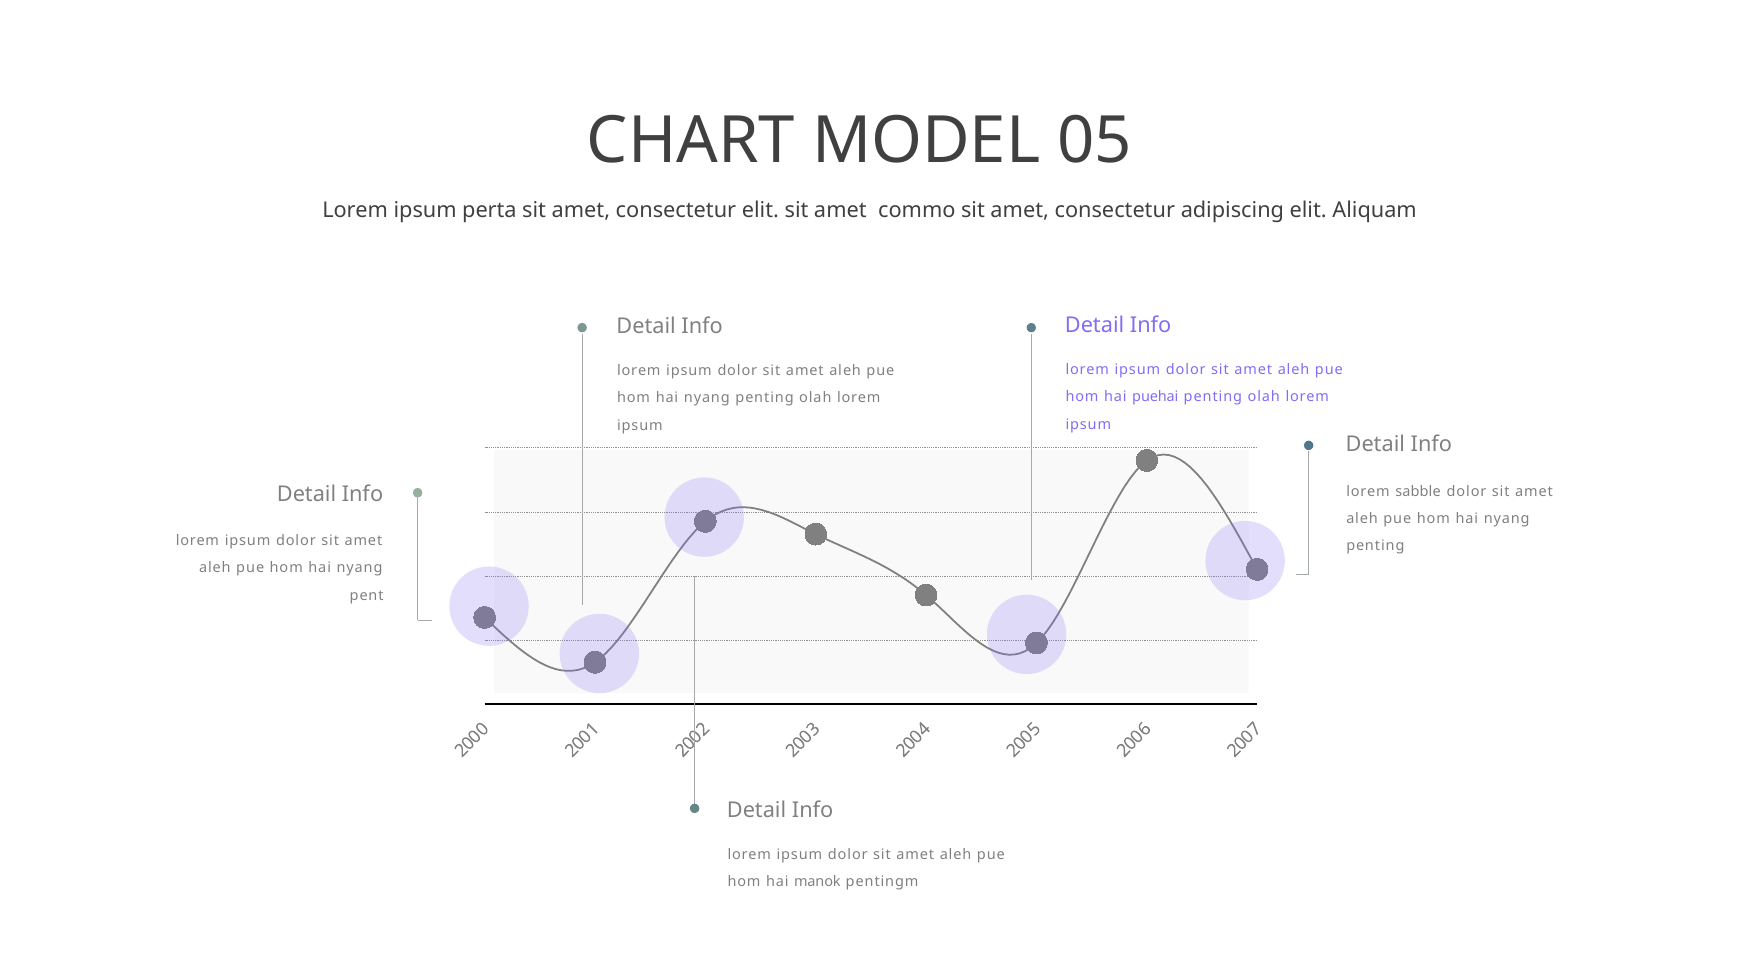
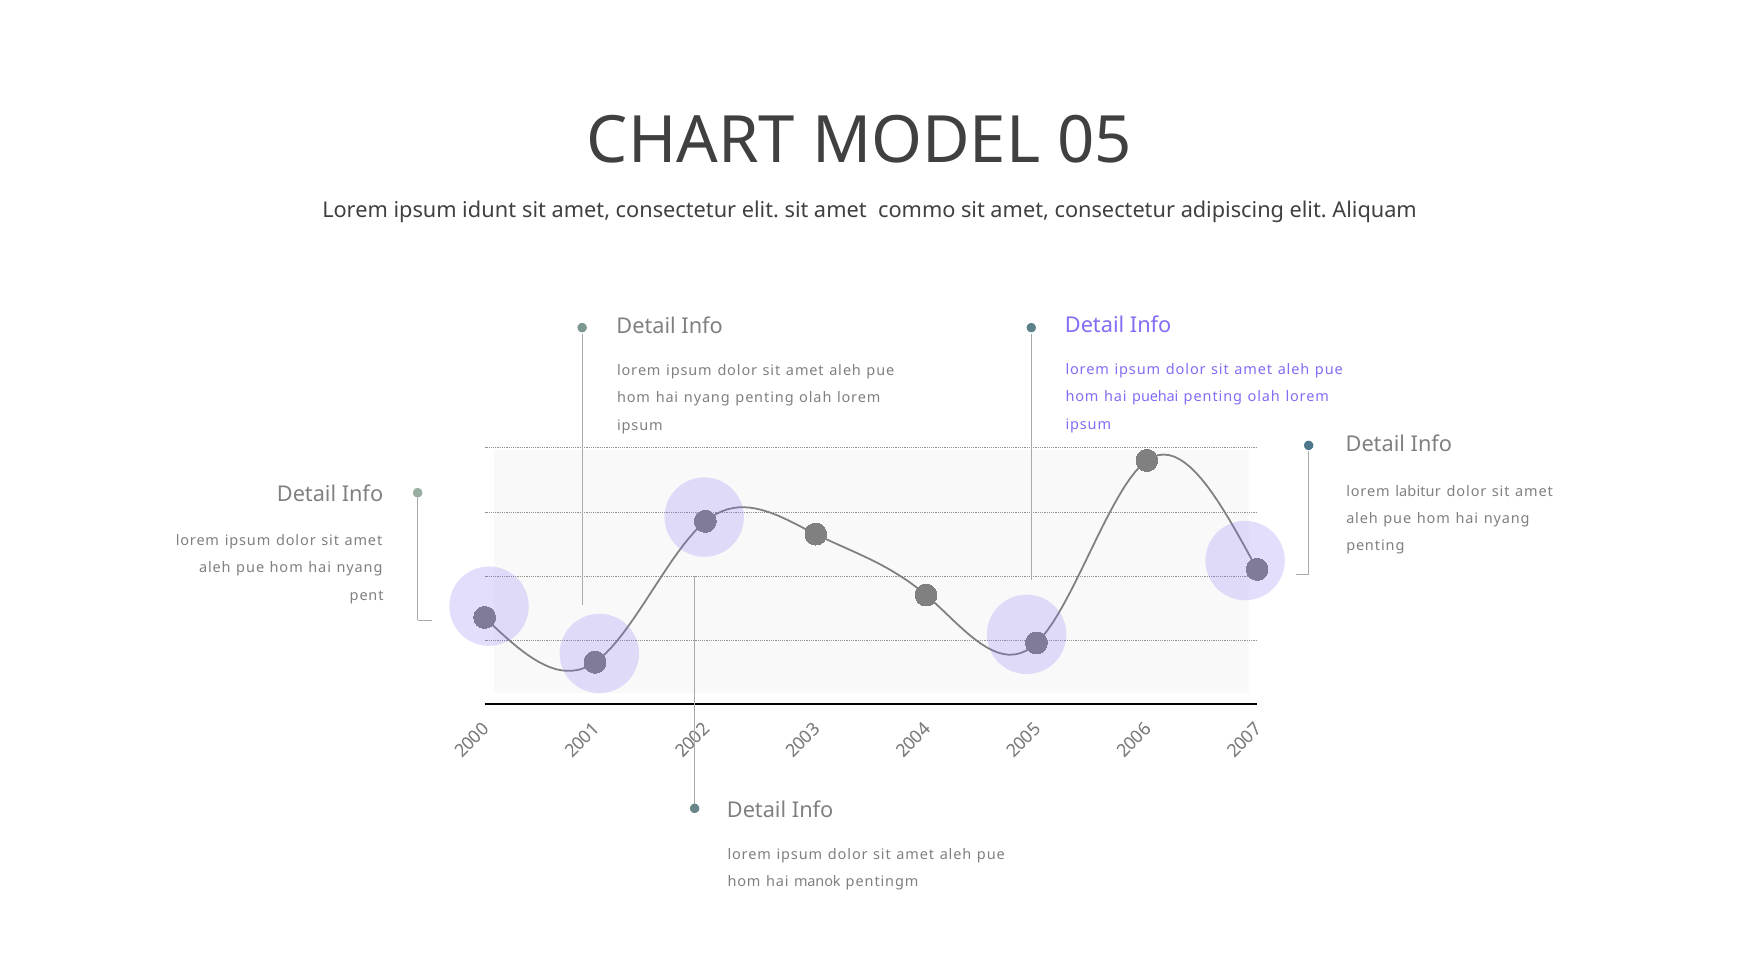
perta: perta -> idunt (489, 211)
sabble: sabble -> labitur (1418, 492)
